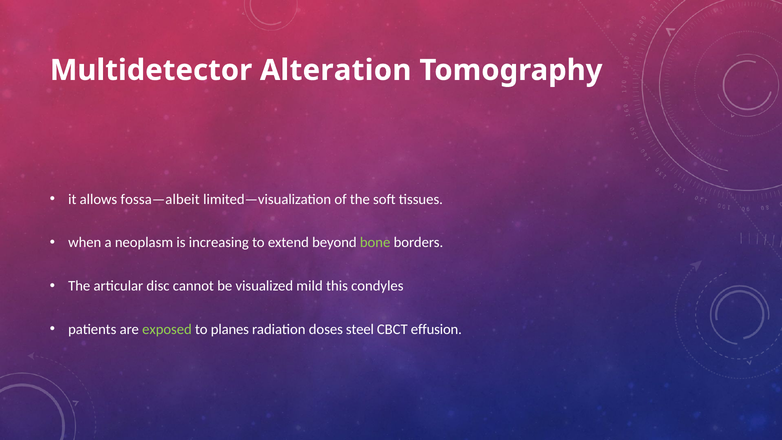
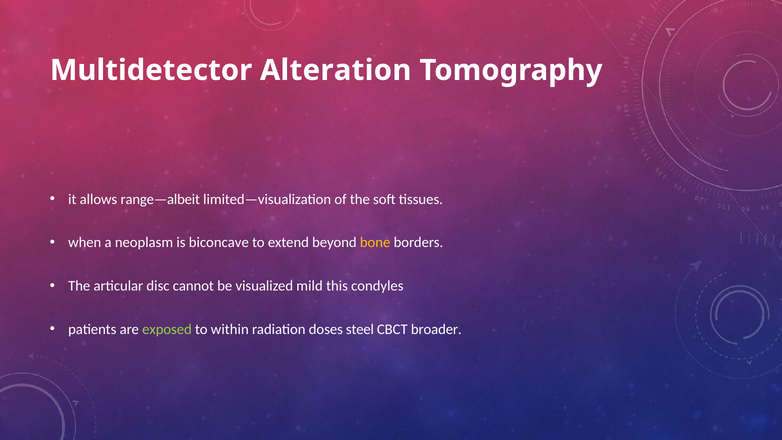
fossa—albeit: fossa—albeit -> range—albeit (160, 199)
increasing: increasing -> biconcave (219, 243)
bone colour: light green -> yellow (375, 243)
planes: planes -> within (230, 329)
effusion: effusion -> broader (436, 329)
